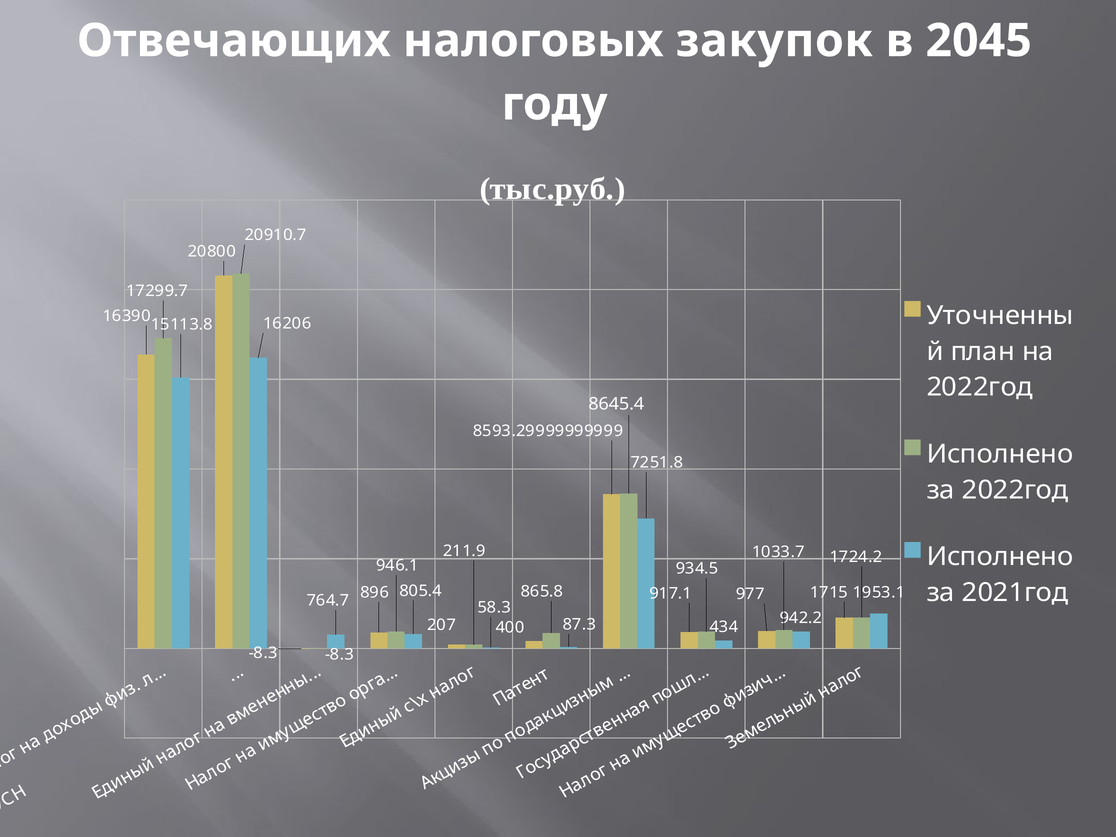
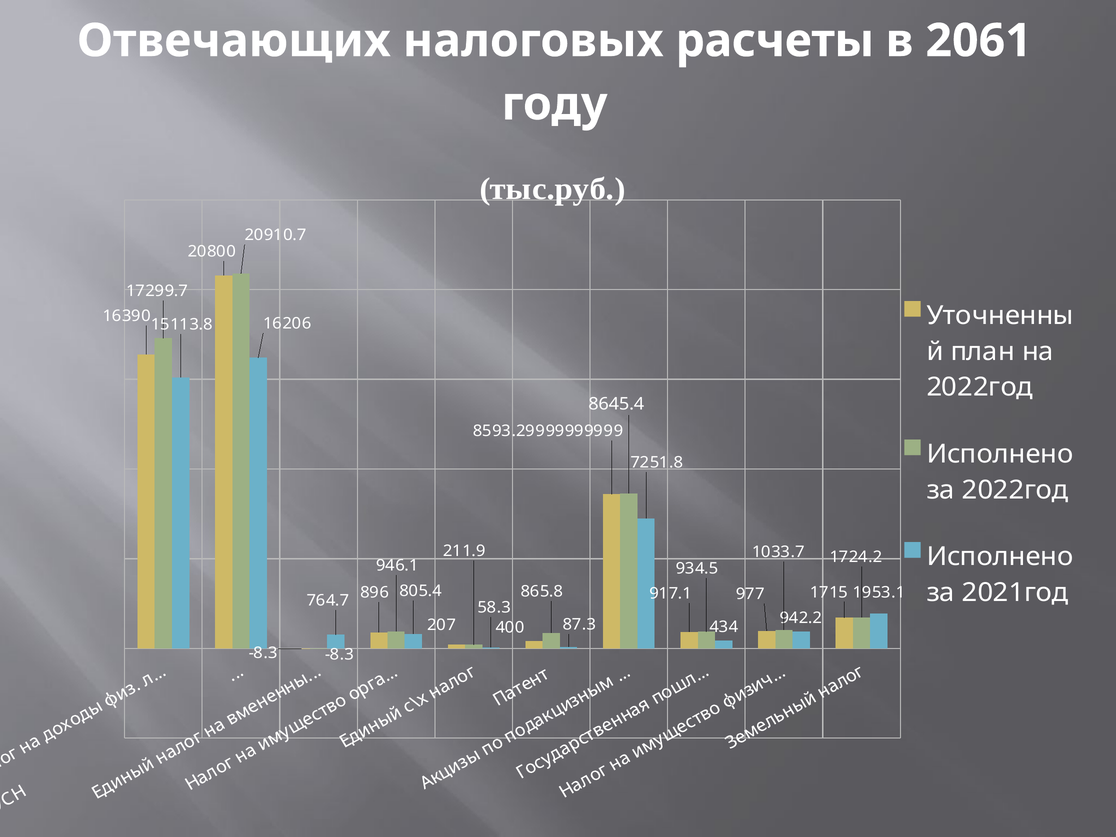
закупок: закупок -> расчеты (775, 41)
2045: 2045 -> 2061 (979, 41)
